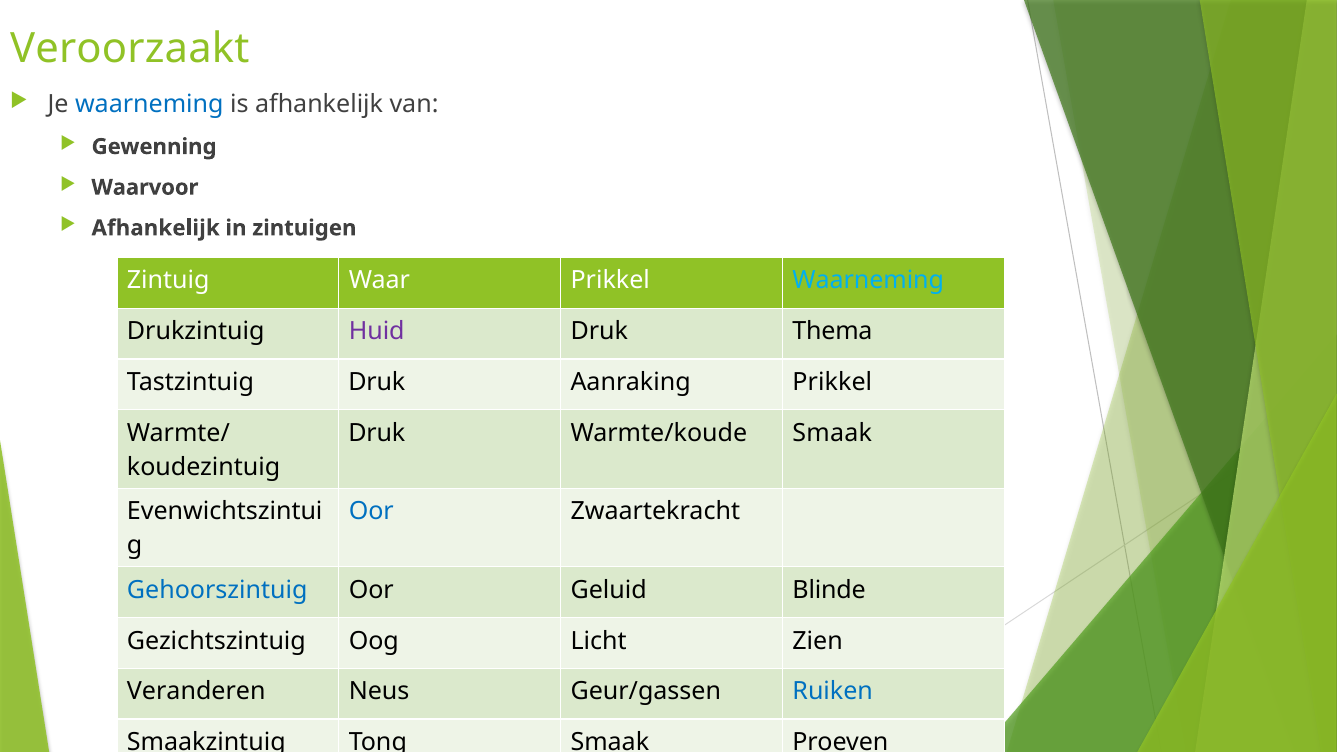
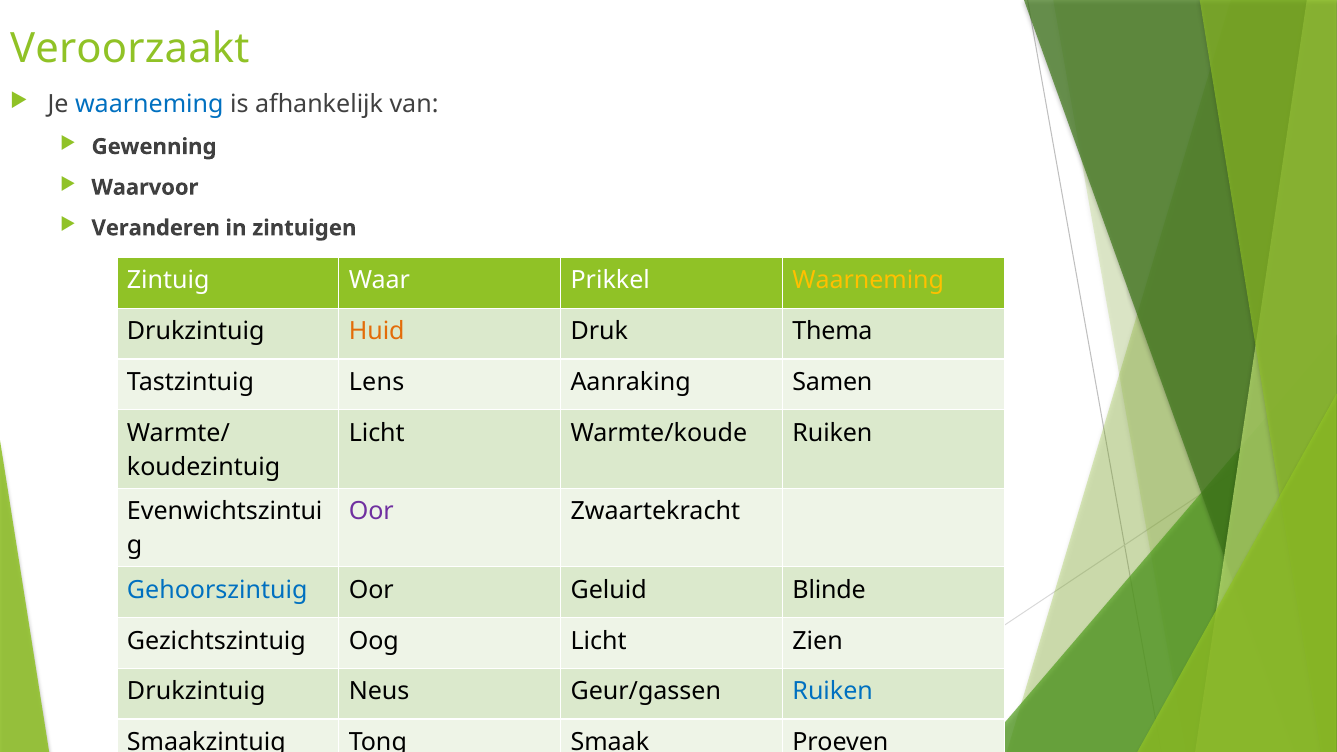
Afhankelijk: Afhankelijk -> Veranderen (156, 228)
Waarneming colour: light blue -> yellow (868, 281)
Huid colour: purple -> orange (377, 332)
Tastzintuig Druk: Druk -> Lens (377, 382)
Aanraking Prikkel: Prikkel -> Samen (832, 382)
Druk: Druk -> Licht (377, 433)
Warmte/koude Smaak: Smaak -> Ruiken (832, 433)
Oor colour: blue -> purple (371, 512)
Veranderen: Veranderen -> Drukzintuig (196, 692)
